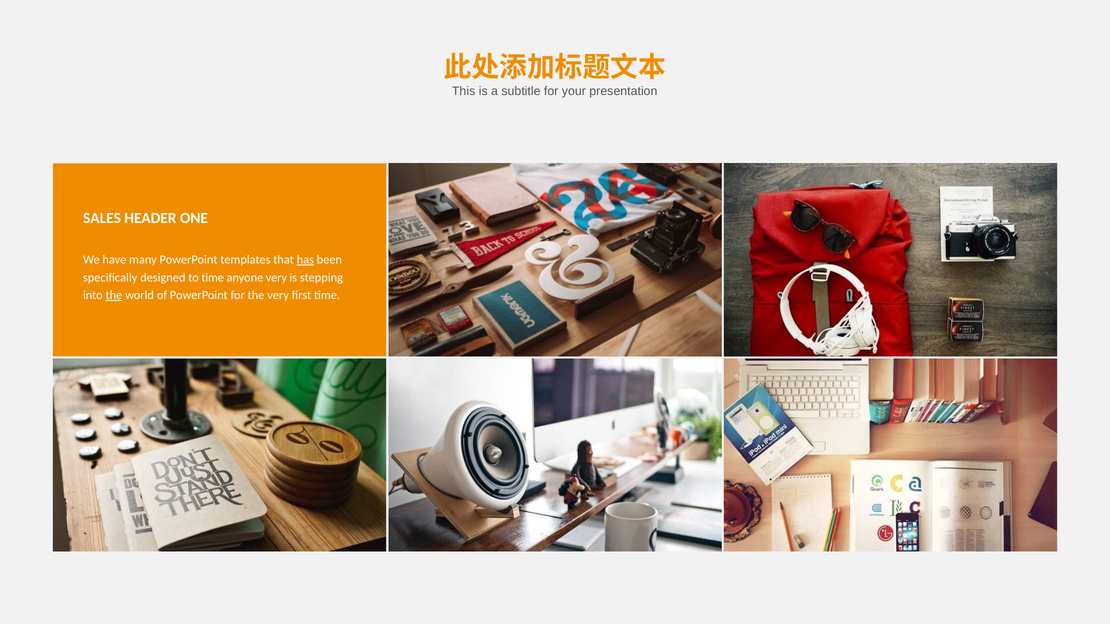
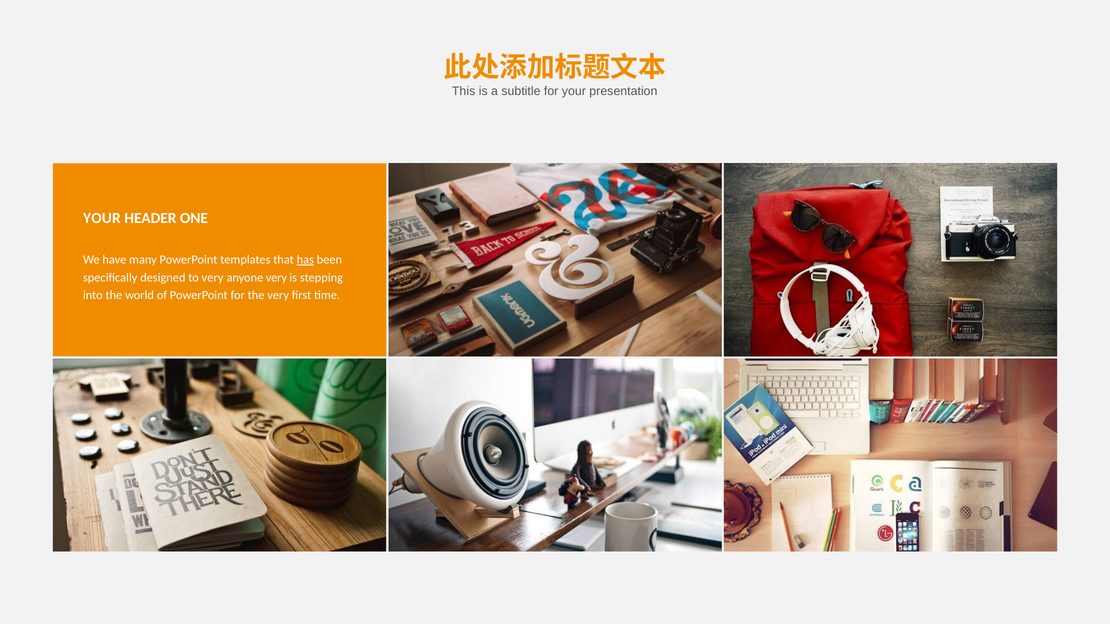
SALES: SALES -> YOUR (102, 218)
to time: time -> very (213, 278)
the underline: present -> none (114, 295)
